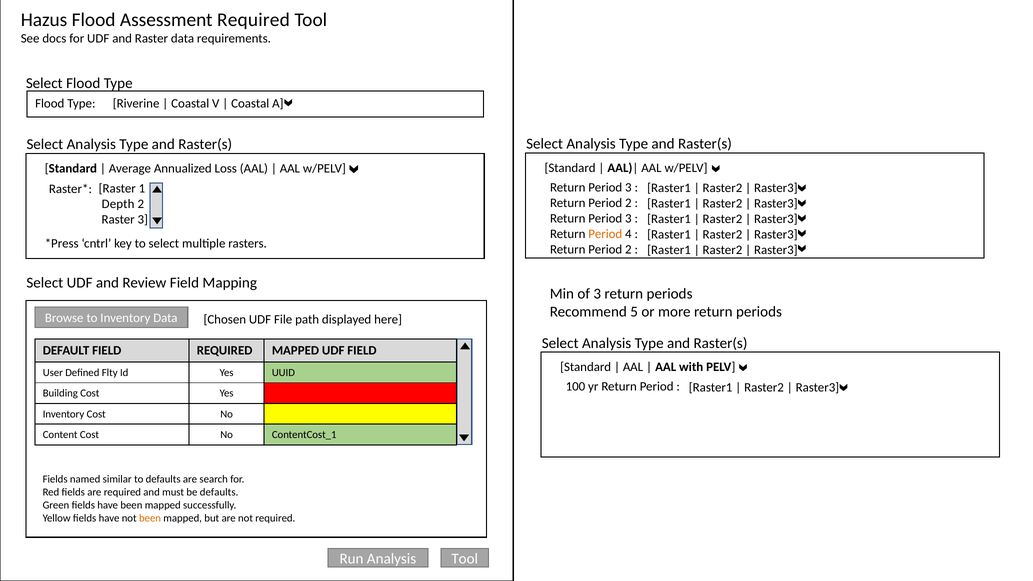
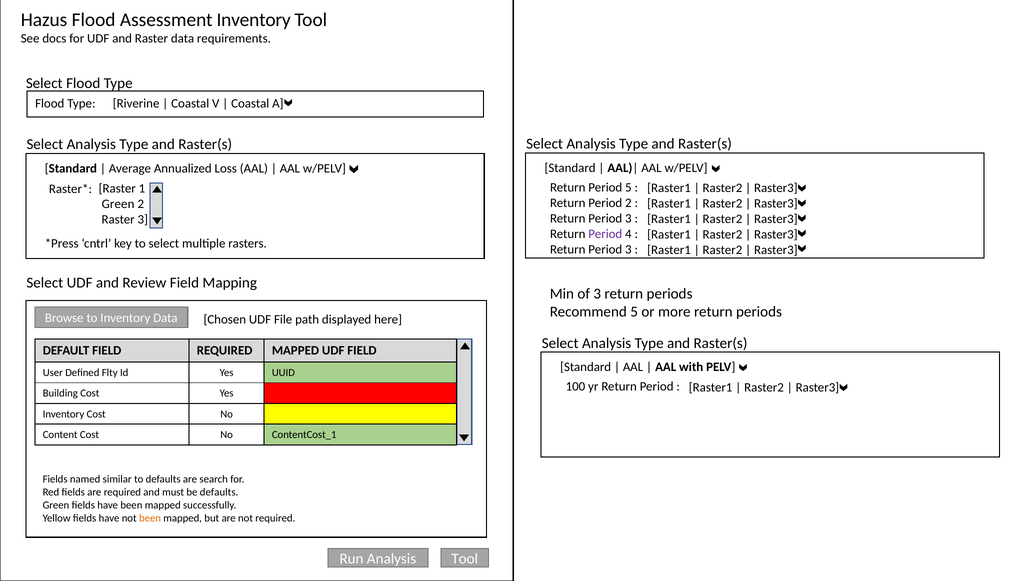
Assessment Required: Required -> Inventory (254, 20)
3: 3 -> 5 (628, 188)
Depth: Depth -> Green (118, 204)
Period colour: orange -> purple (605, 234)
2: 2 -> 3 (628, 250)
